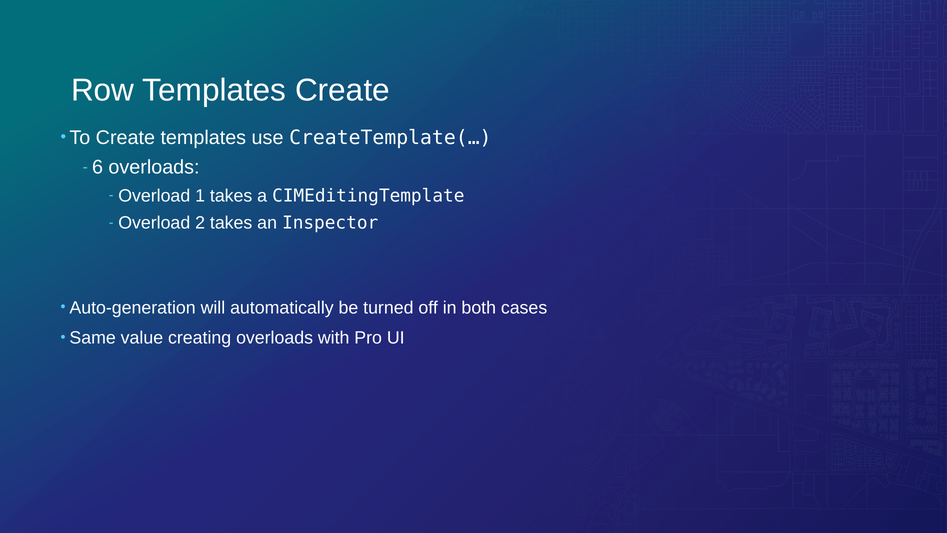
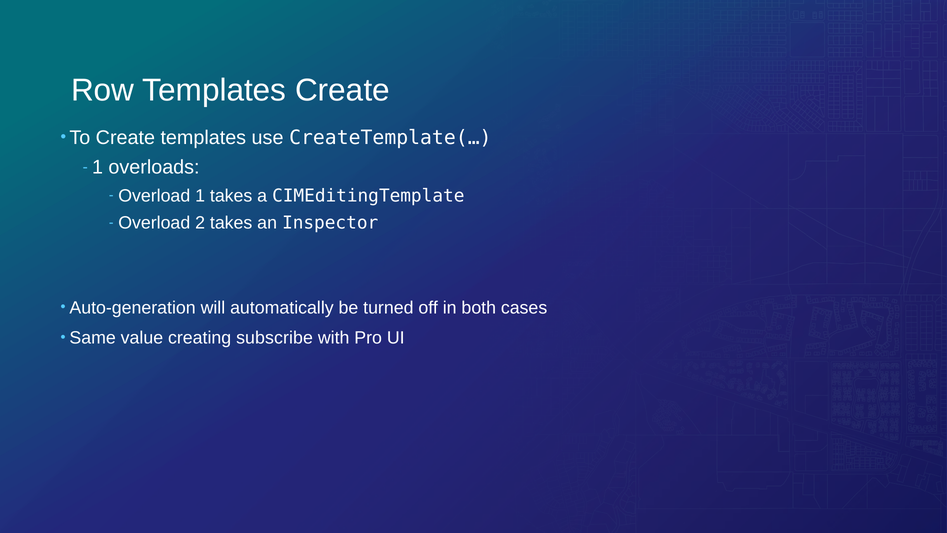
6: 6 -> 1 (98, 167)
creating overloads: overloads -> subscribe (275, 338)
